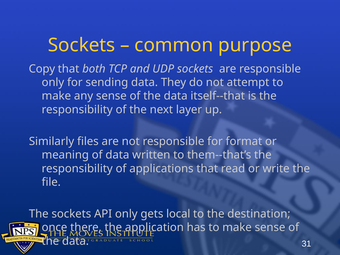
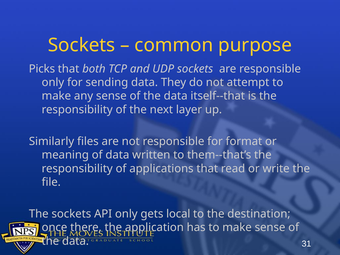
Copy: Copy -> Picks (42, 69)
